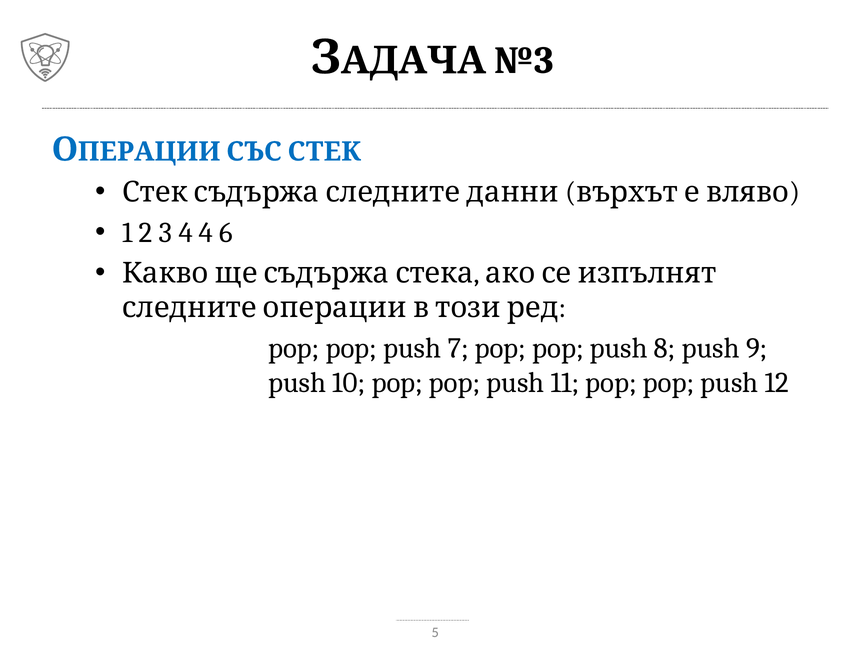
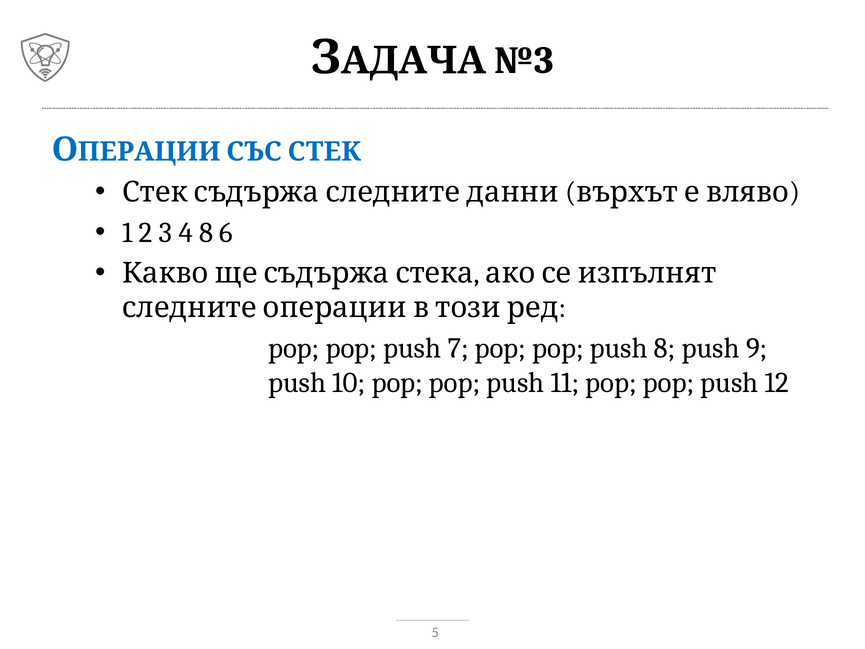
4 4: 4 -> 8 (206, 233)
